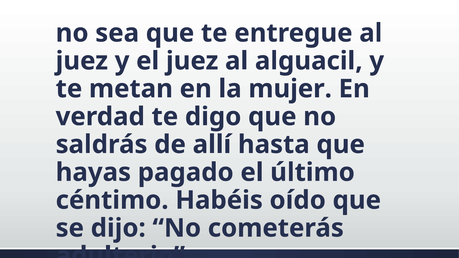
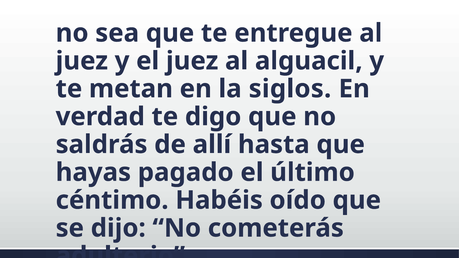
mujer: mujer -> siglos (290, 89)
